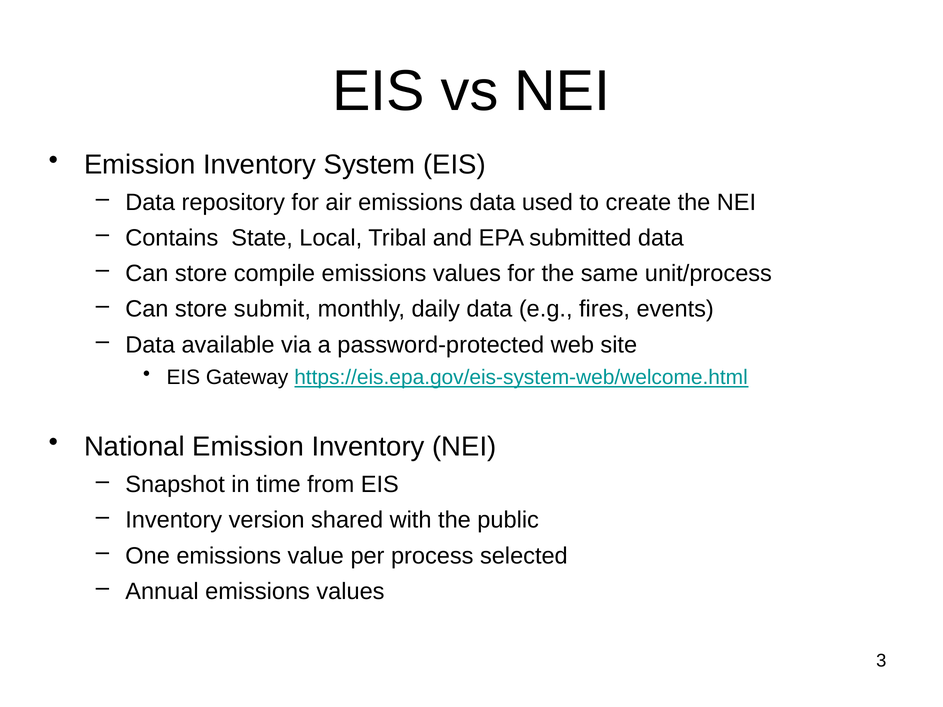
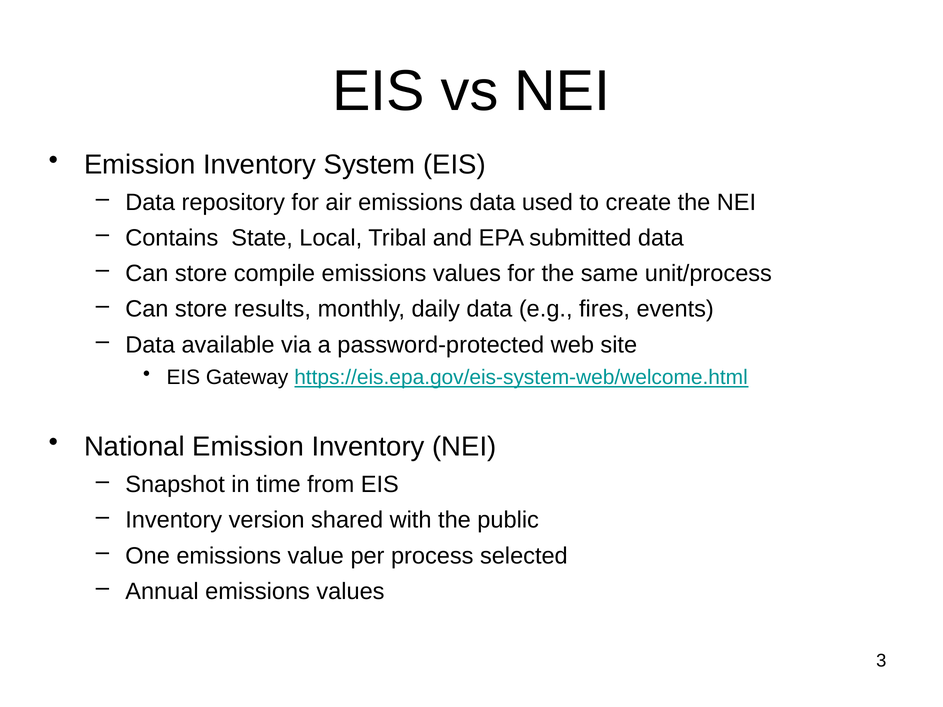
submit: submit -> results (272, 309)
